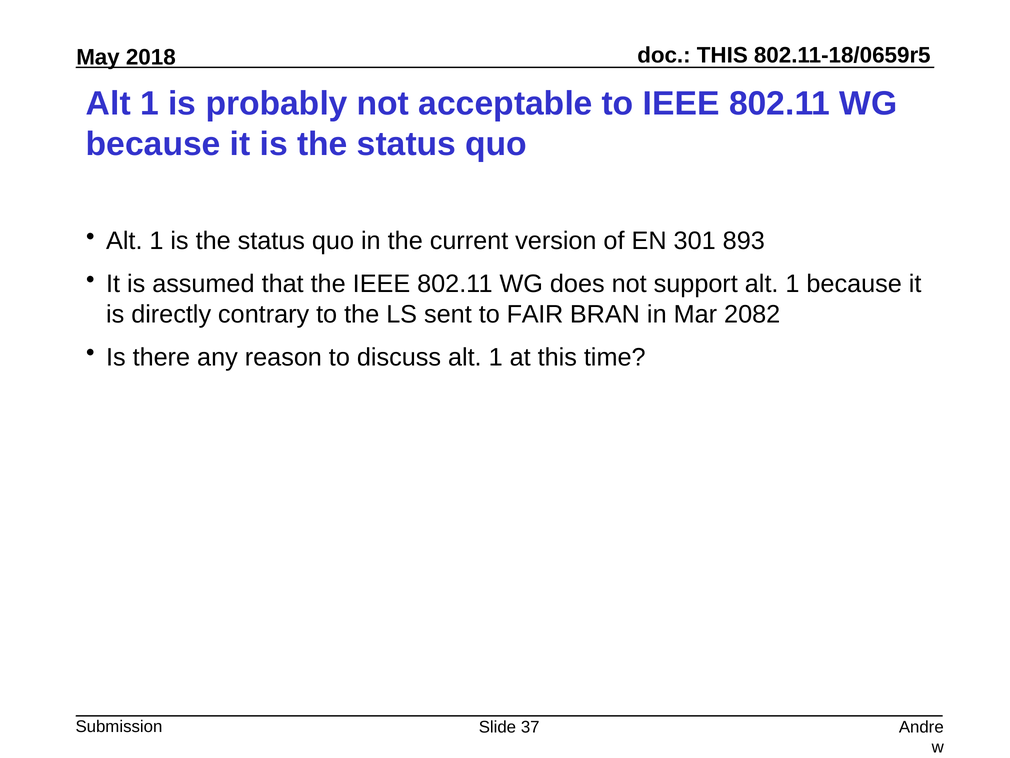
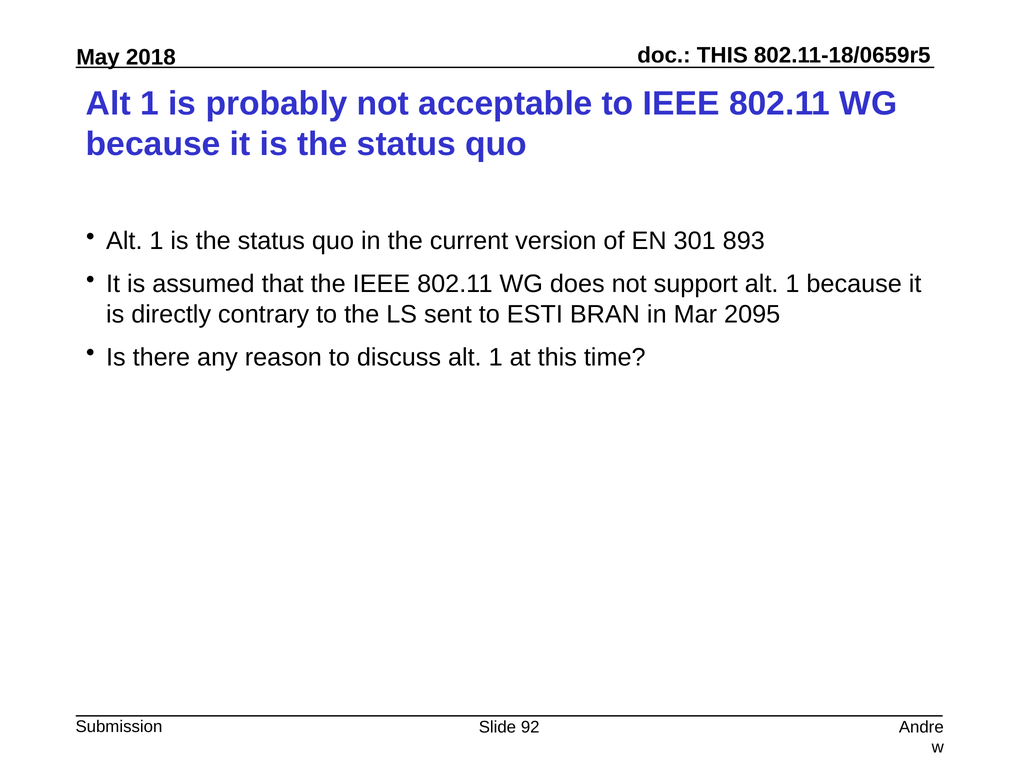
FAIR: FAIR -> ESTI (535, 314)
2082: 2082 -> 2095 (752, 314)
37: 37 -> 92 (530, 726)
